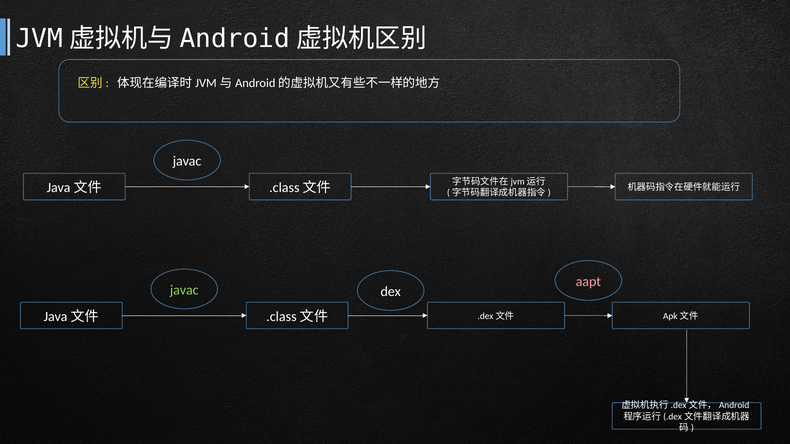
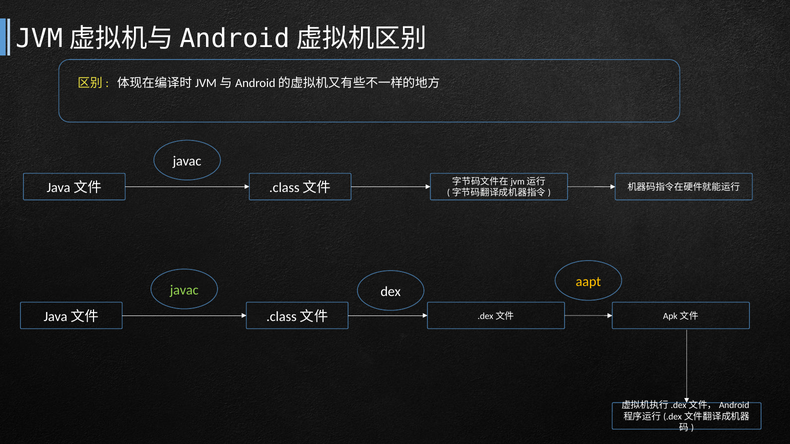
aapt colour: pink -> yellow (588, 282)
